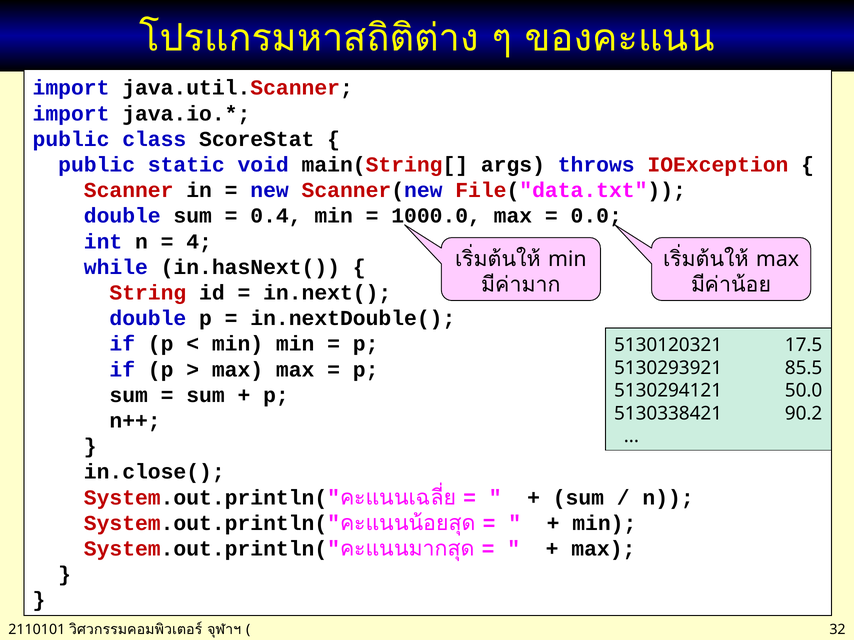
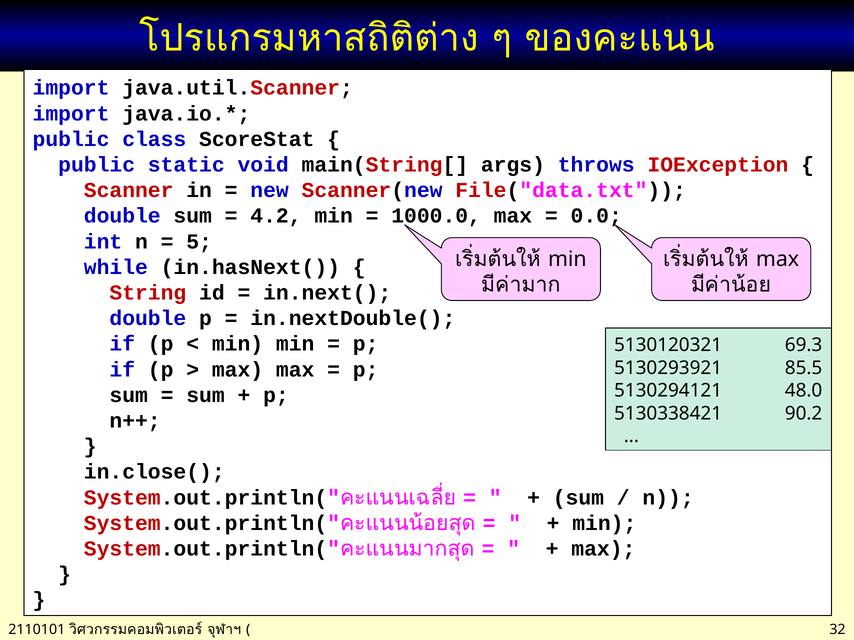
0.4: 0.4 -> 4.2 (276, 216)
4: 4 -> 5 (199, 242)
17.5: 17.5 -> 69.3 (804, 345)
50.0: 50.0 -> 48.0 (804, 391)
